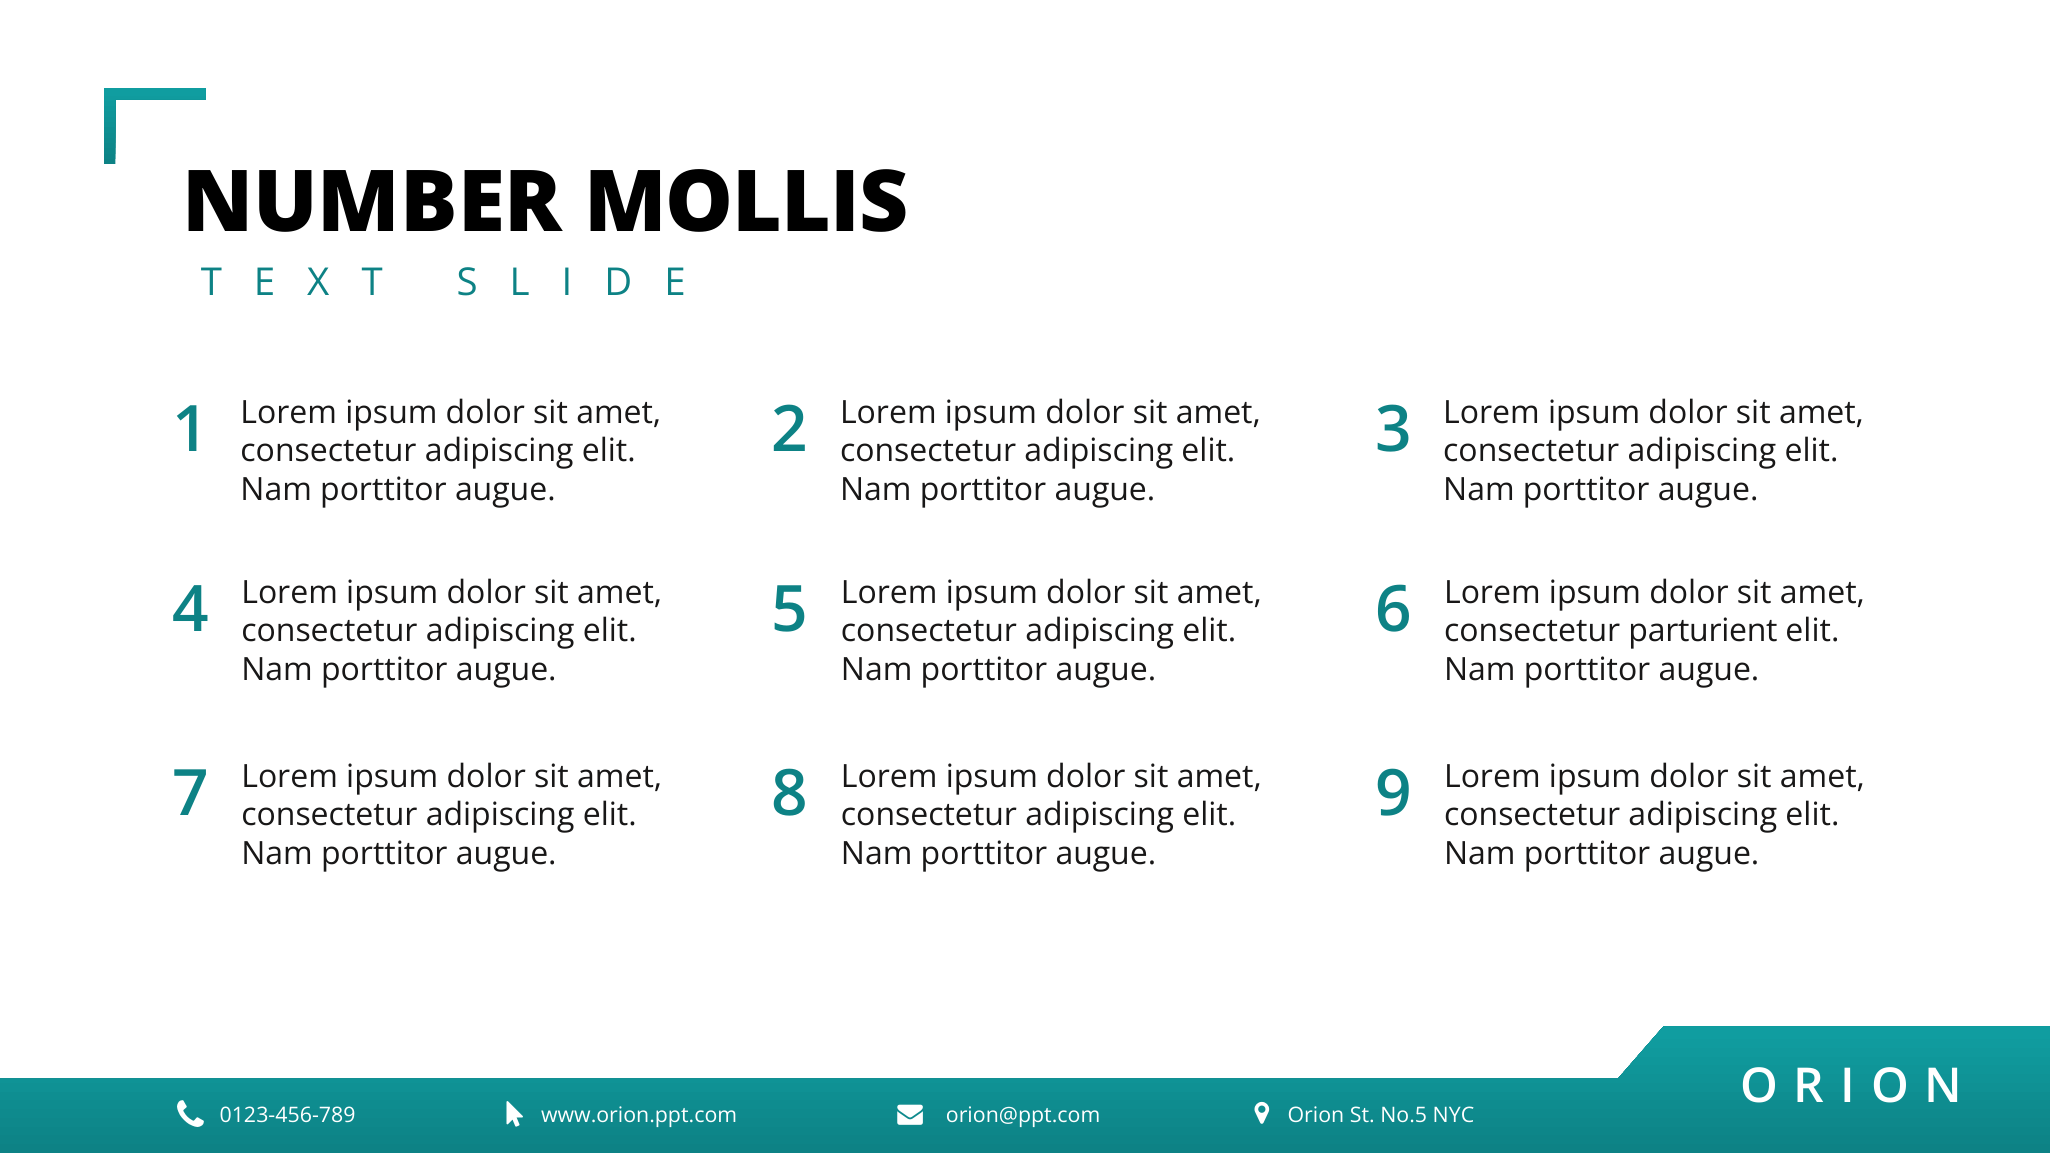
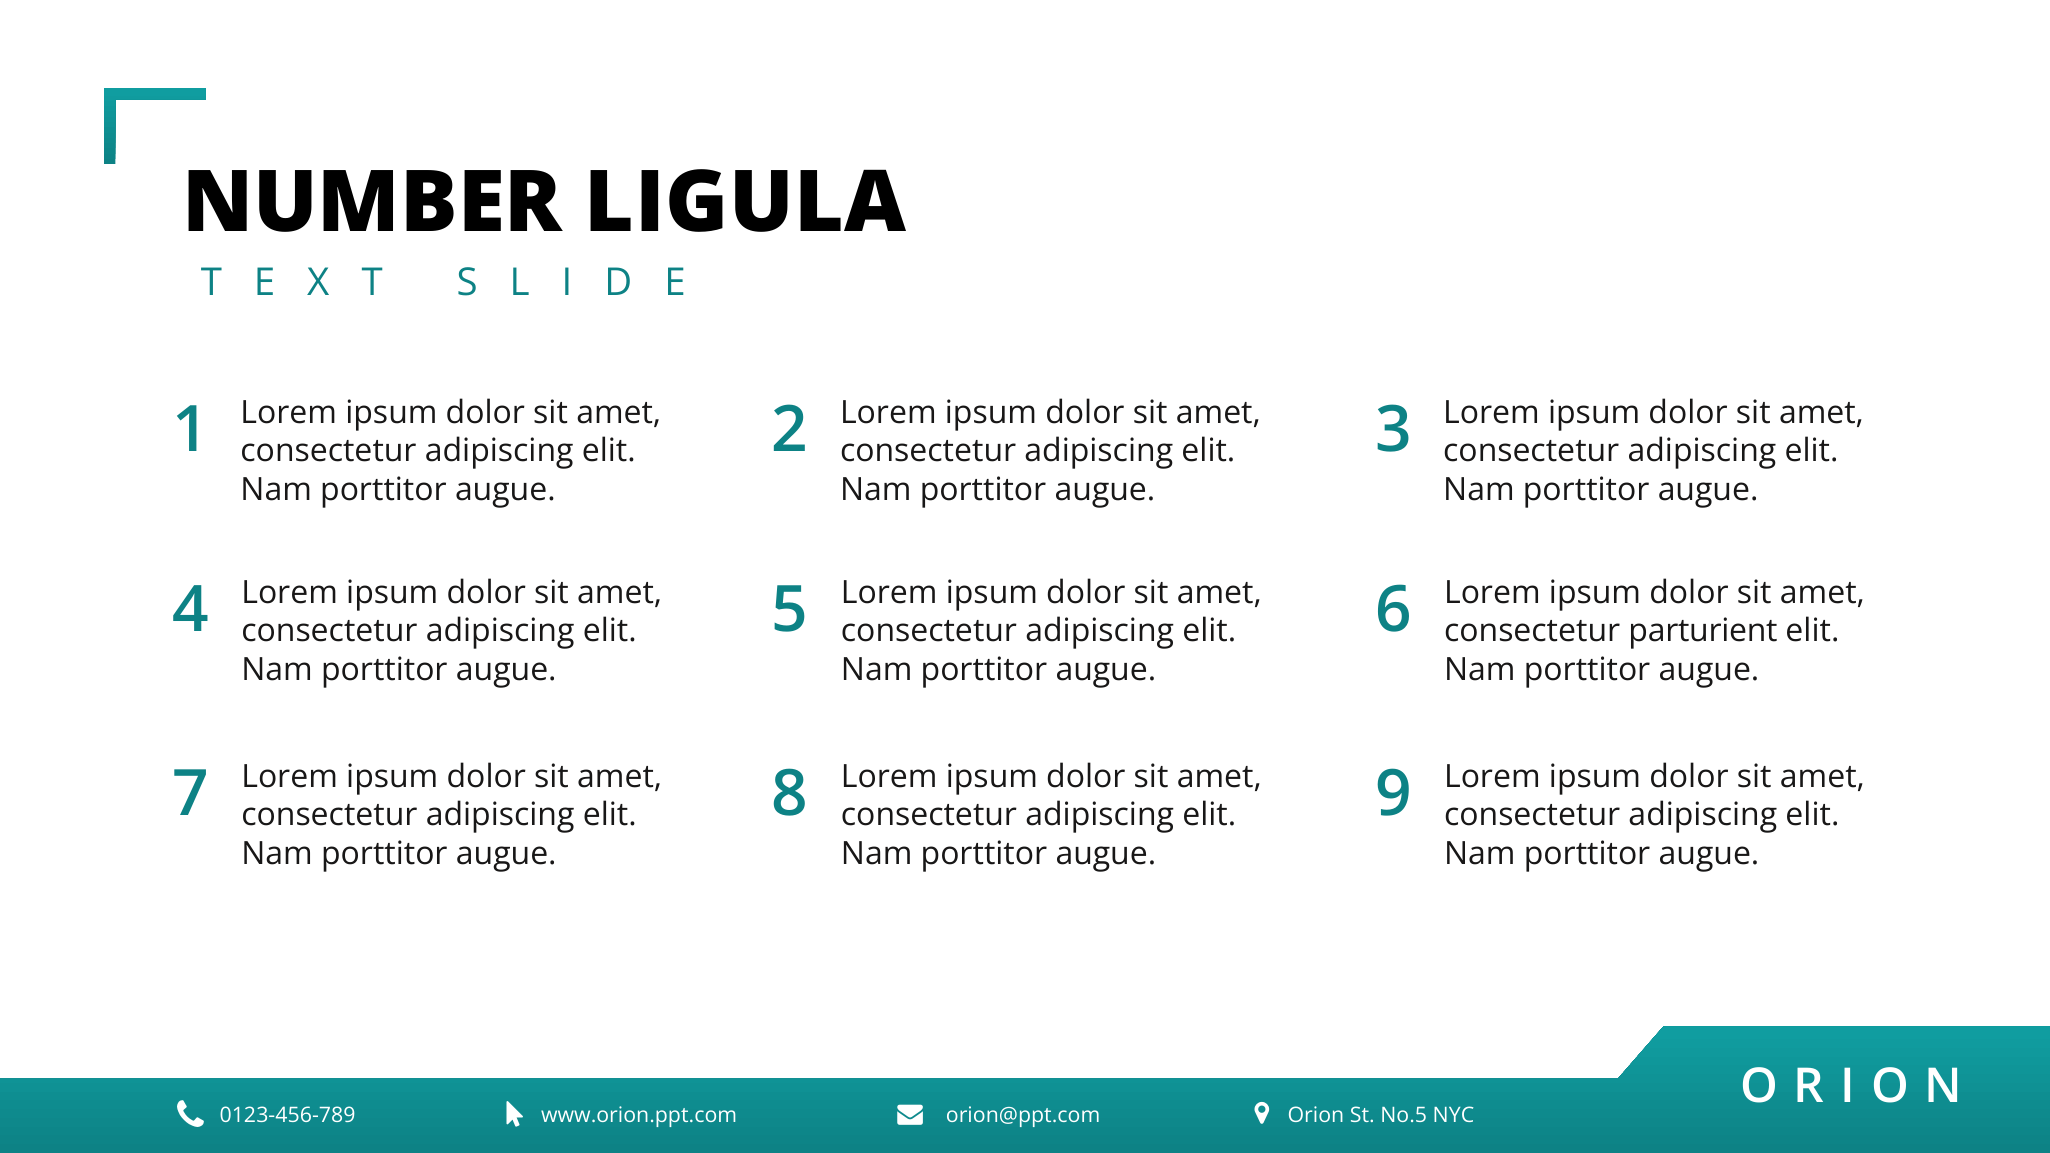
MOLLIS: MOLLIS -> LIGULA (746, 204)
